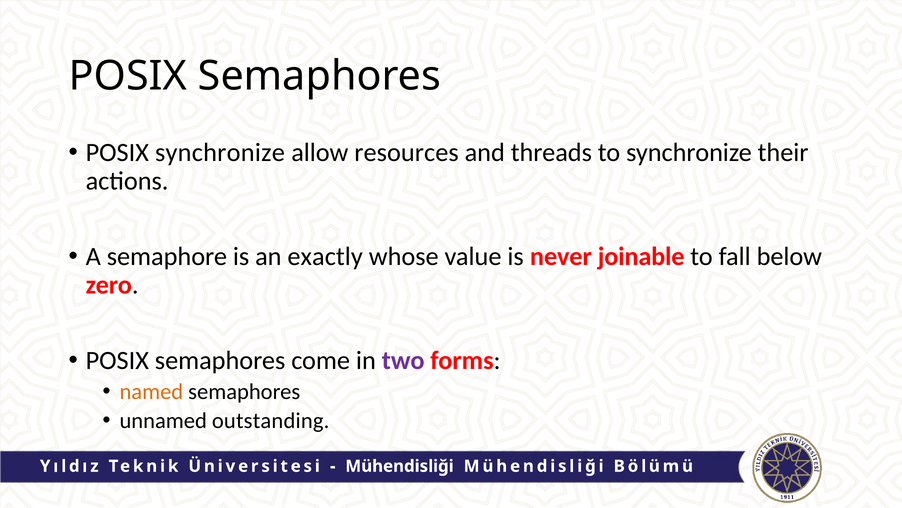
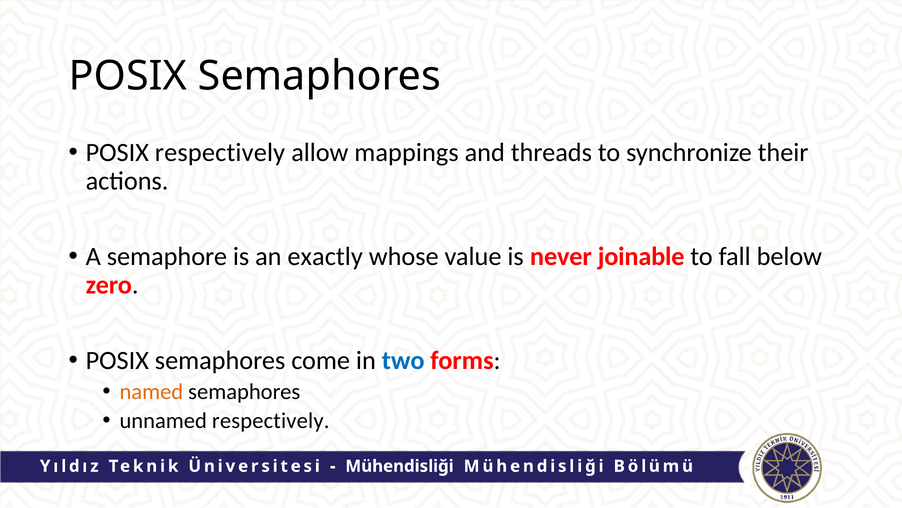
POSIX synchronize: synchronize -> respectively (220, 152)
resources: resources -> mappings (407, 152)
two colour: purple -> blue (403, 360)
unnamed outstanding: outstanding -> respectively (271, 420)
